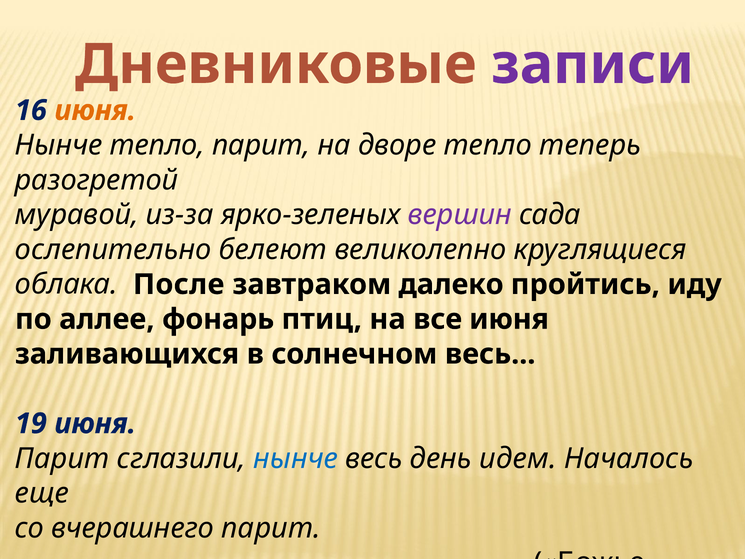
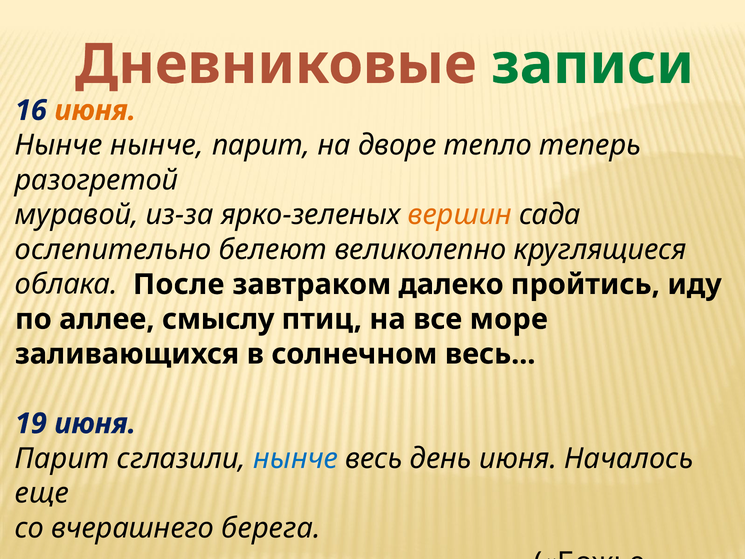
записи colour: purple -> green (592, 64)
Нынче тепло: тепло -> нынче (157, 145)
вершин colour: purple -> orange (460, 215)
фонарь: фонарь -> смыслу (218, 319)
все июня: июня -> море (509, 319)
день идем: идем -> июня (518, 458)
вчерашнего парит: парит -> берега (271, 528)
